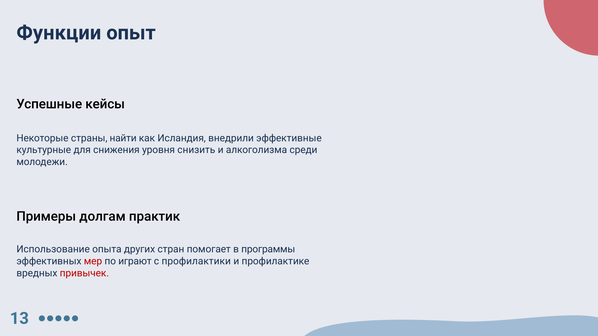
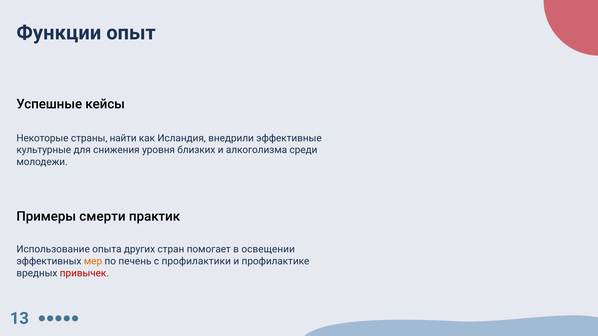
снизить: снизить -> близких (196, 150)
долгам: долгам -> смерти (102, 217)
программы: программы -> освещении (268, 250)
мер colour: red -> orange (93, 261)
играют: играют -> печень (135, 261)
